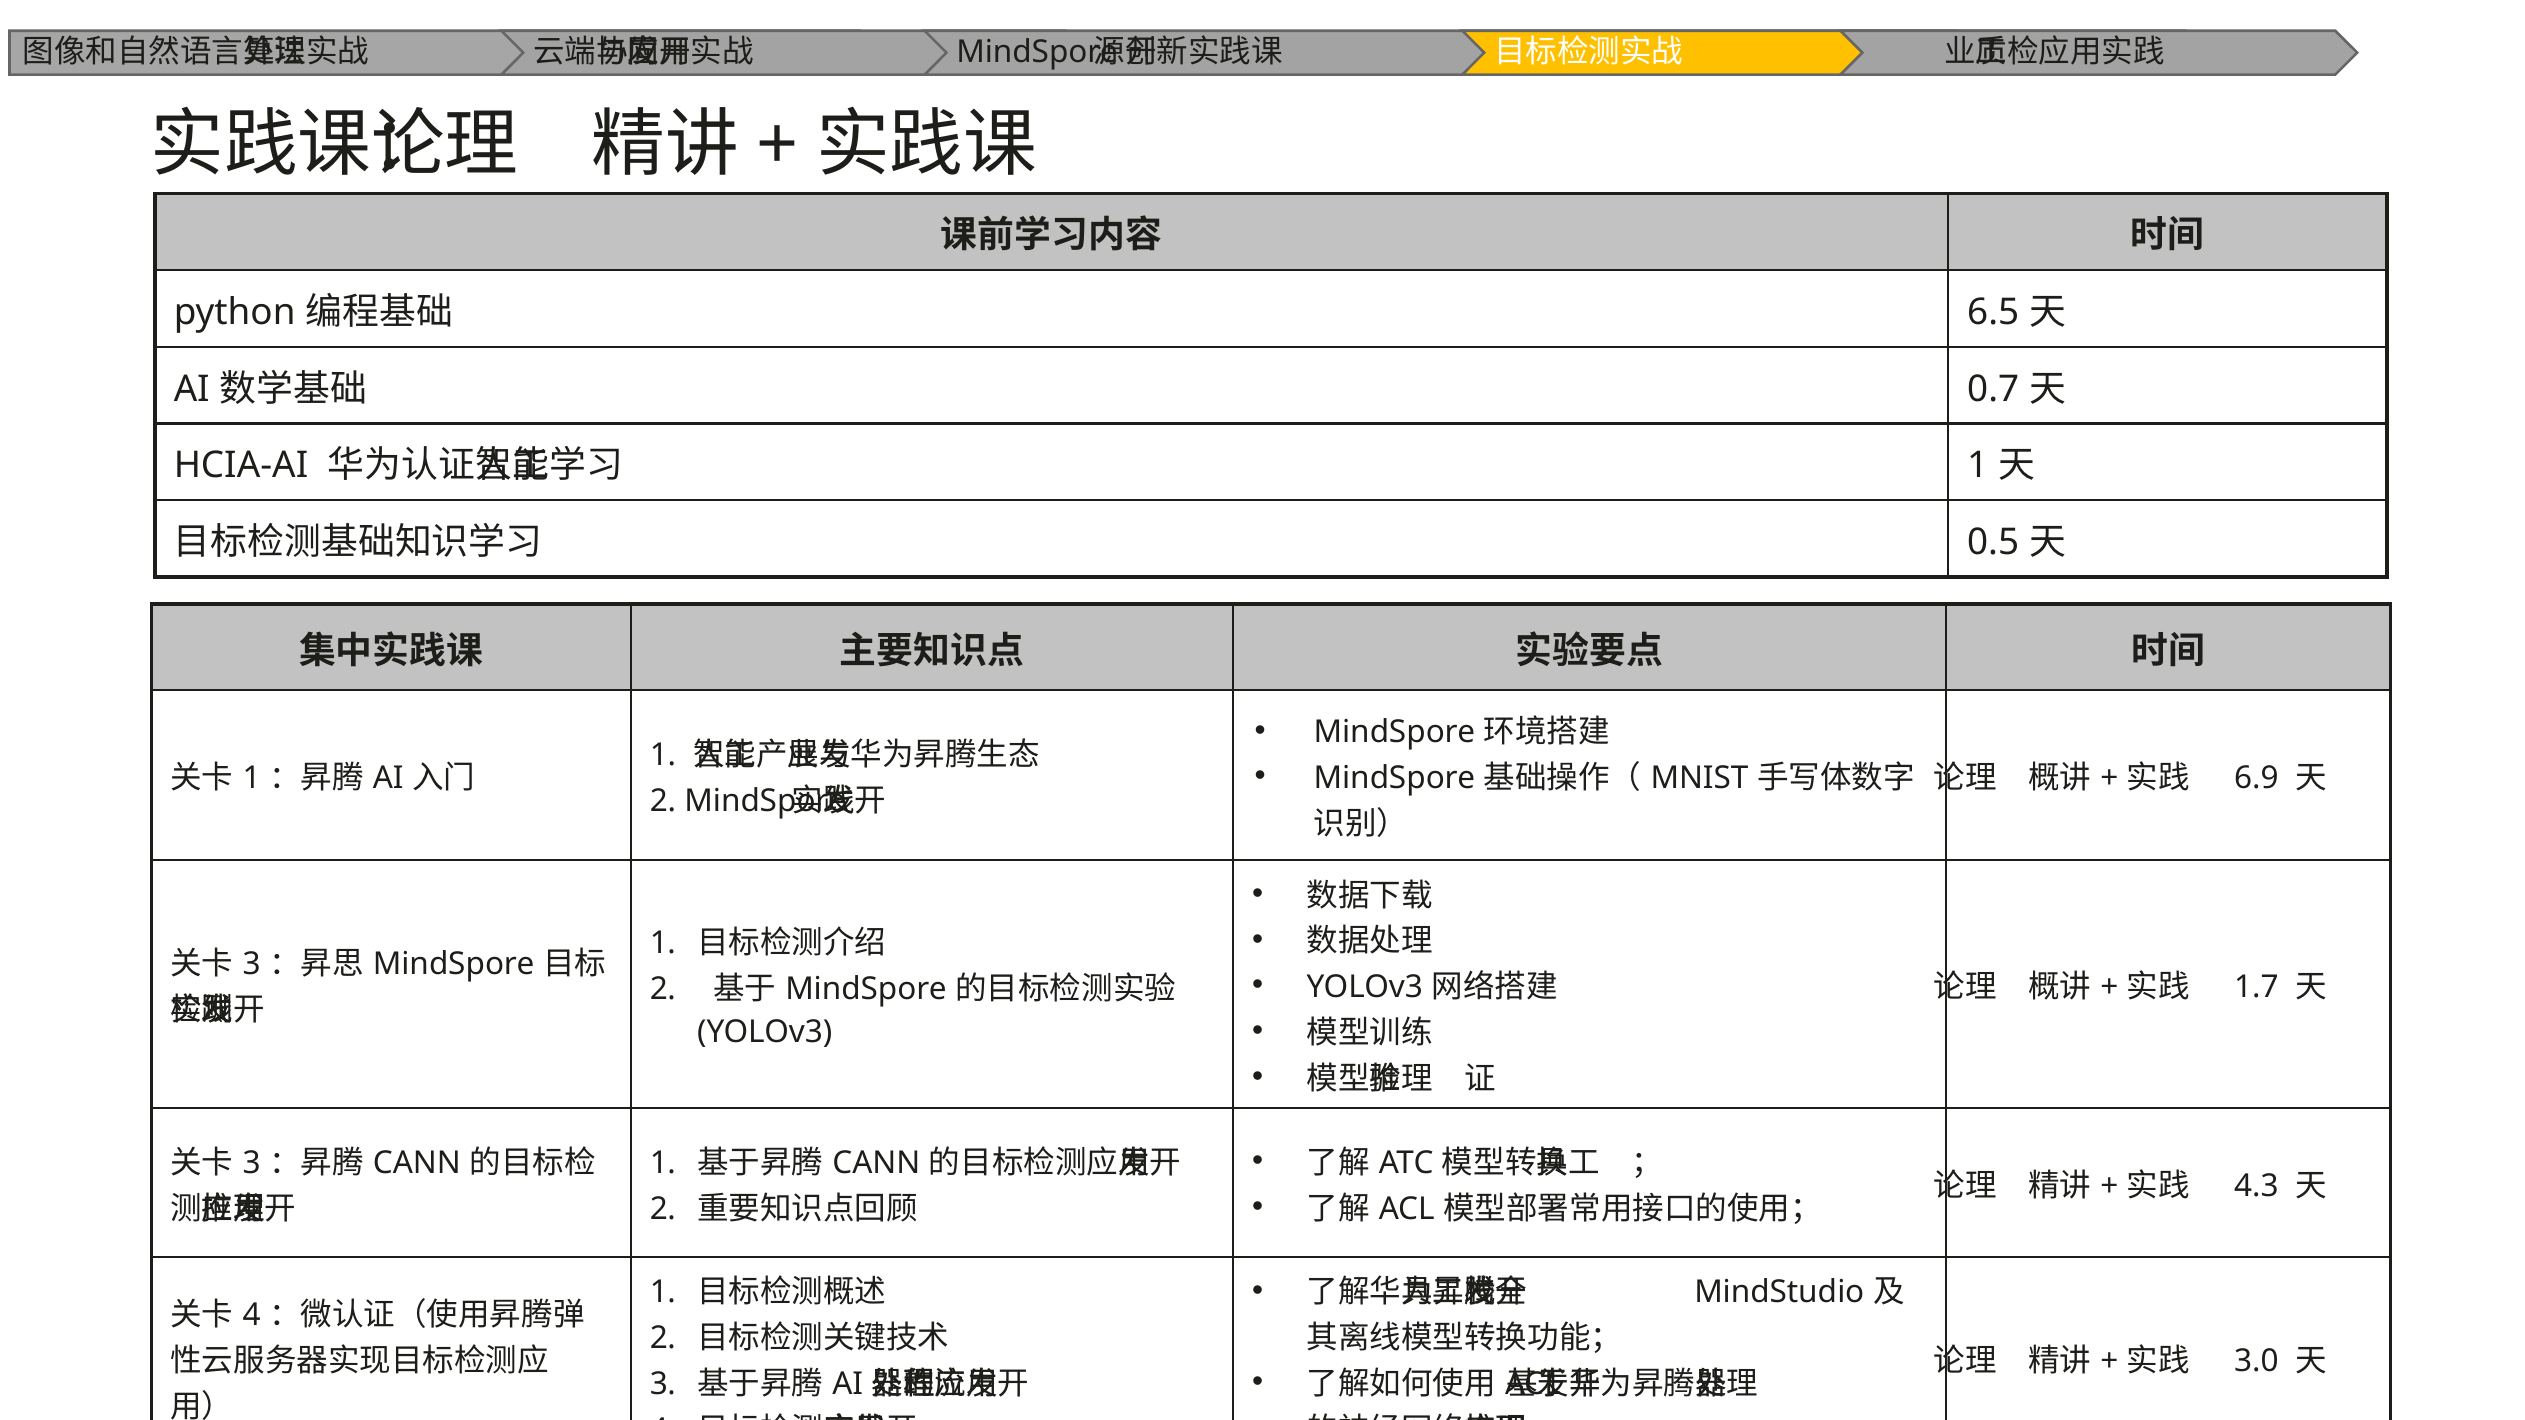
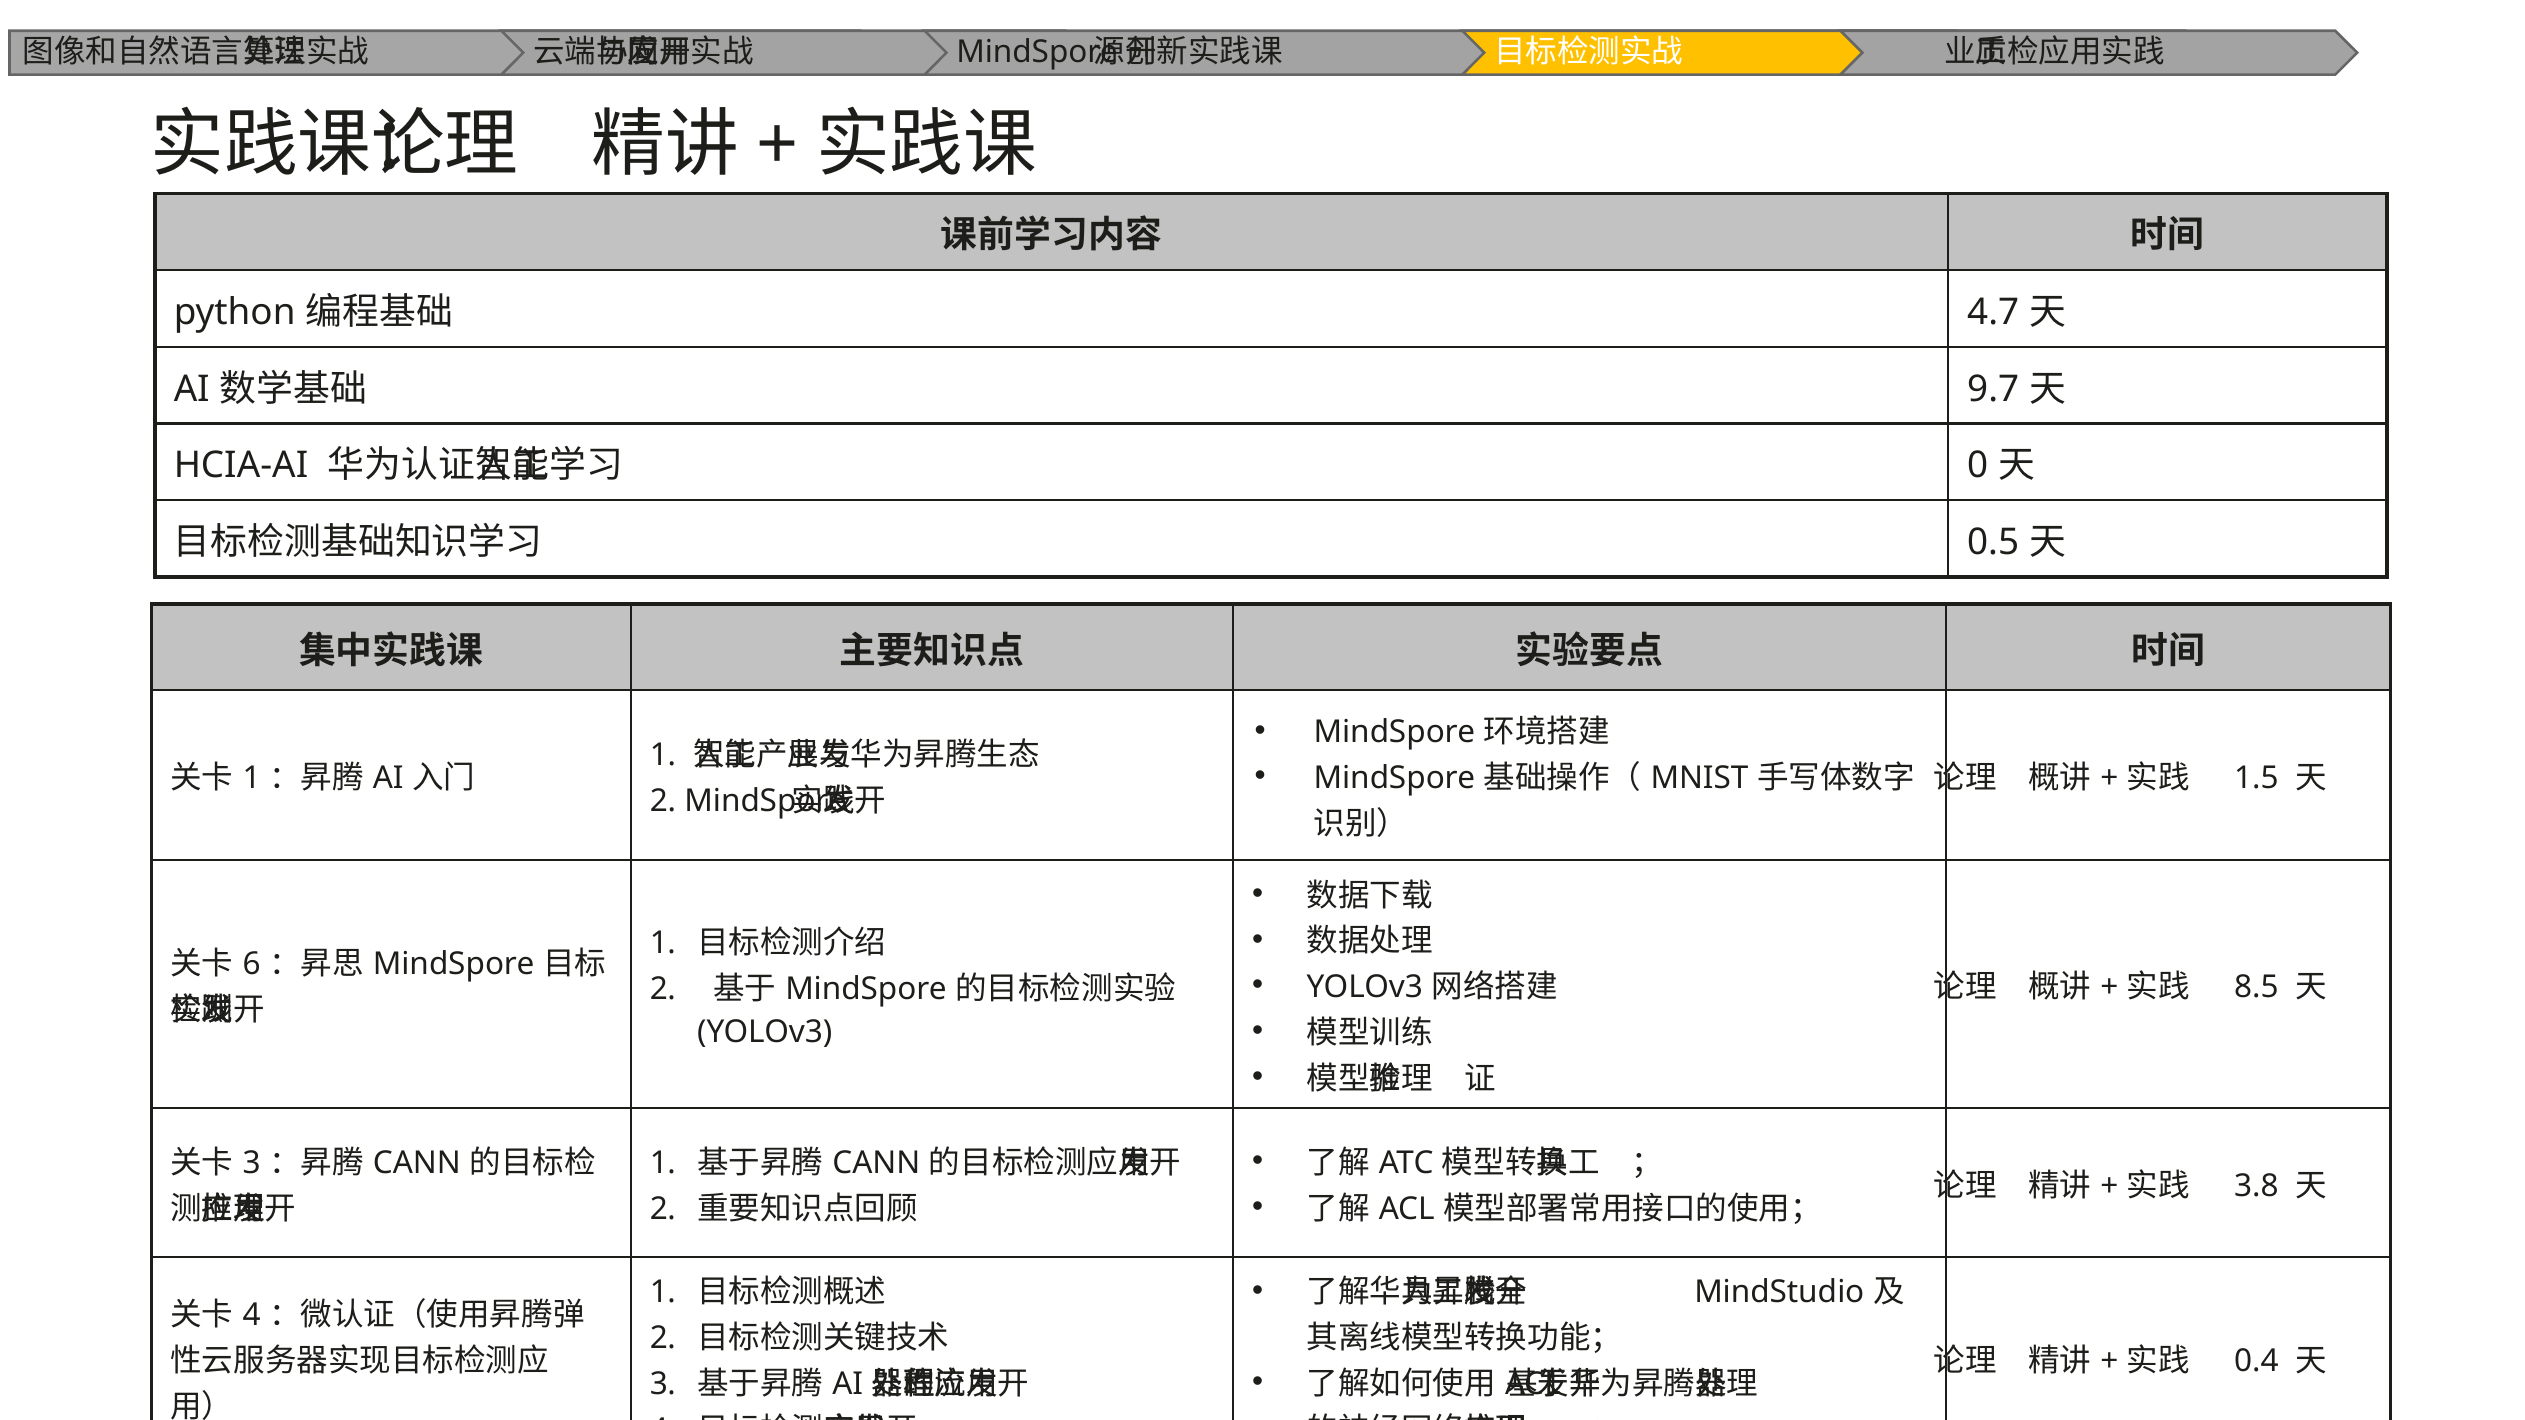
6.5: 6.5 -> 4.7 (1993, 312)
0.7: 0.7 -> 9.7 (1993, 389)
1: 1 -> 0 (1978, 466)
6.9: 6.9 -> 1.5 (2256, 778)
3: 3 -> 6 (252, 964)
1.7: 1.7 -> 8.5 (2256, 987)
4.3: 4.3 -> 3.8 (2256, 1186)
3.0: 3.0 -> 0.4 (2256, 1361)
